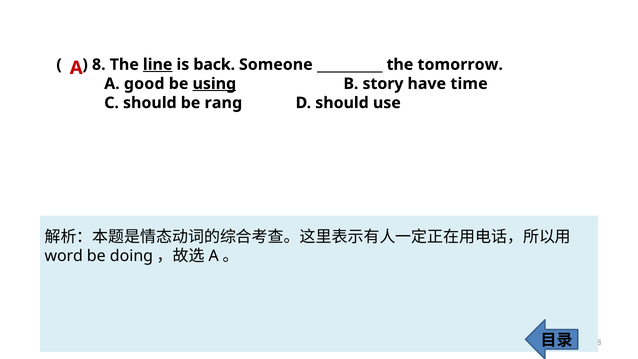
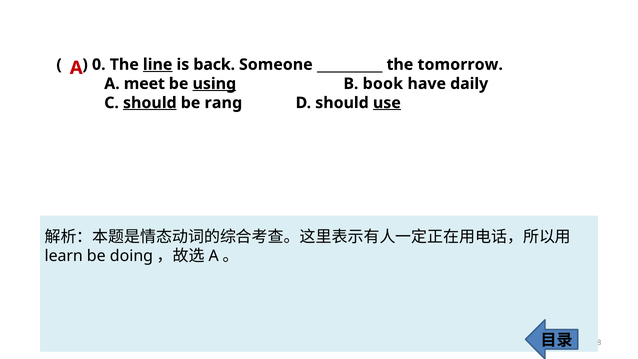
8: 8 -> 0 (99, 65)
good: good -> meet (144, 84)
story: story -> book (383, 84)
time: time -> daily (469, 84)
should underline: none -> present (150, 103)
use underline: none -> present (387, 103)
word: word -> learn (64, 256)
